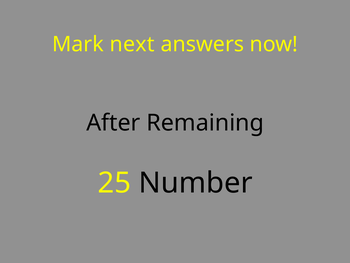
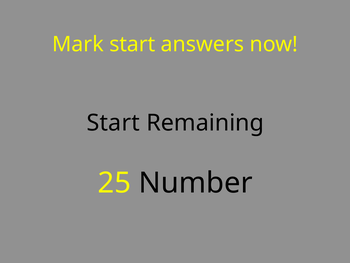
Mark next: next -> start (132, 44)
After: After -> Start (113, 123)
